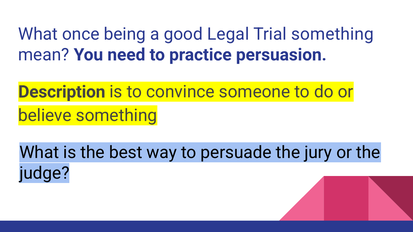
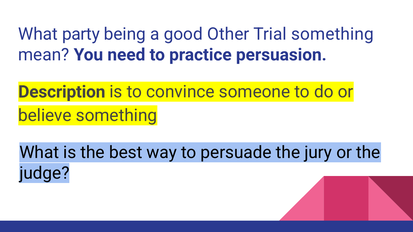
once: once -> party (81, 34)
Legal: Legal -> Other (228, 34)
